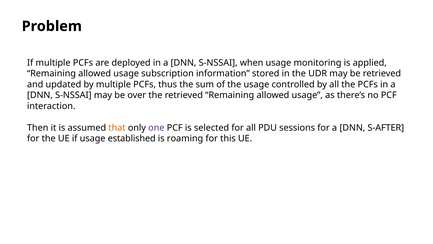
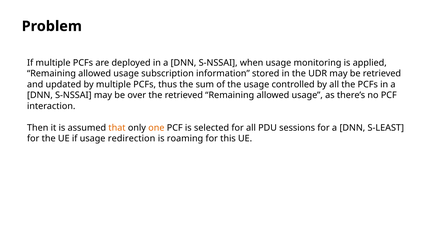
one colour: purple -> orange (156, 128)
S-AFTER: S-AFTER -> S-LEAST (386, 128)
established: established -> redirection (132, 138)
